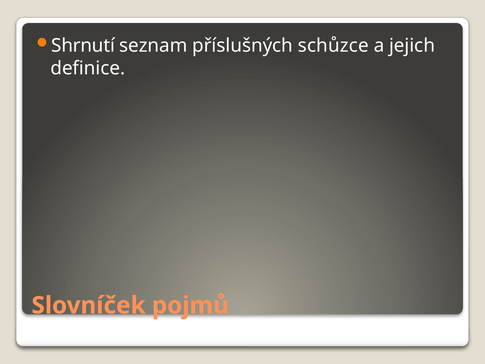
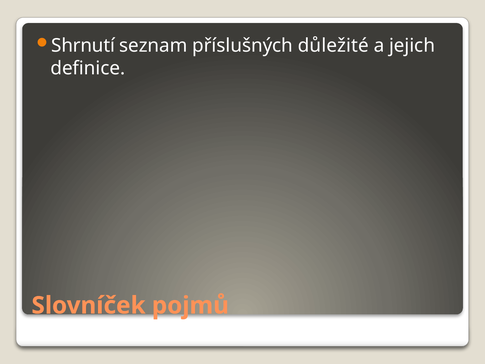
schůzce: schůzce -> důležité (333, 46)
